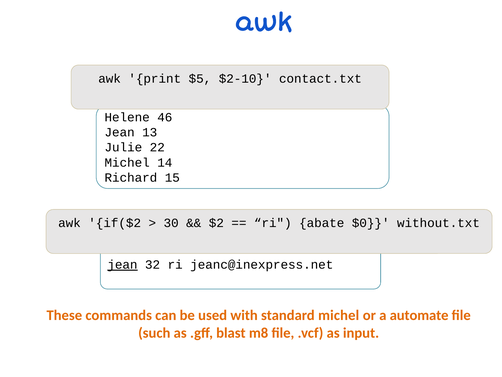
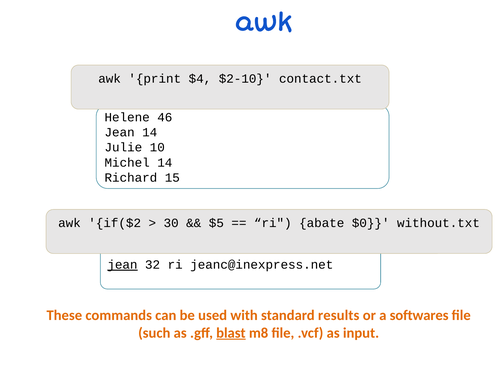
$5: $5 -> $4 (200, 79)
Jean 13: 13 -> 14 (150, 132)
22: 22 -> 10 (157, 147)
$2: $2 -> $5 (216, 223)
standard michel: michel -> results (339, 315)
automate: automate -> softwares (419, 315)
blast underline: none -> present (231, 332)
